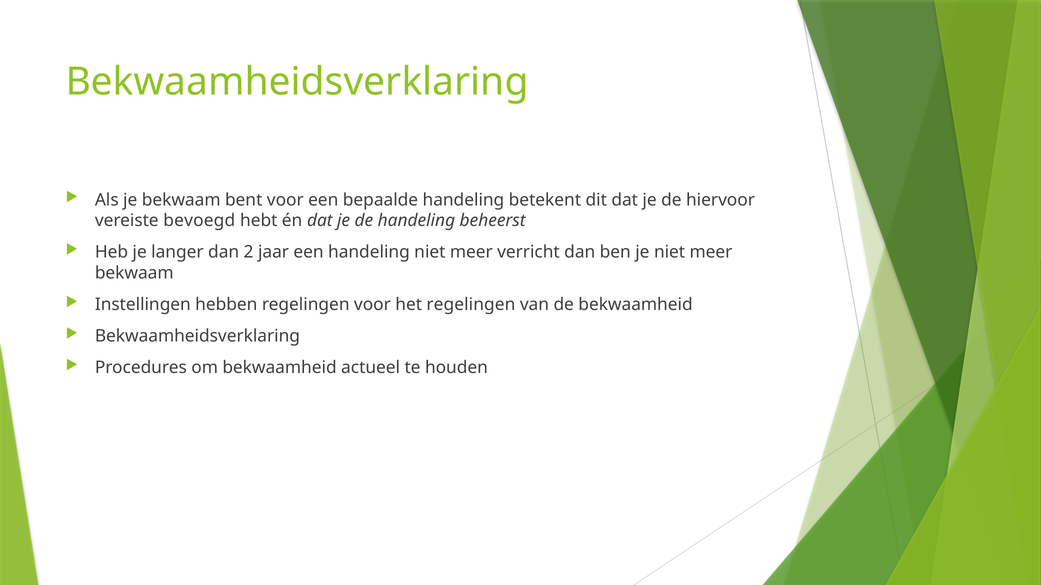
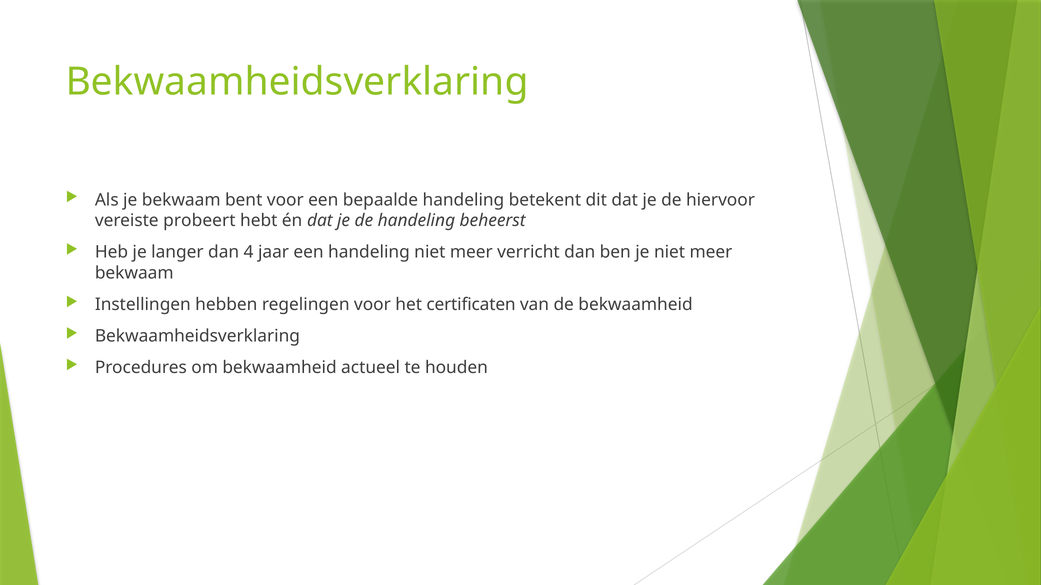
bevoegd: bevoegd -> probeert (199, 221)
2: 2 -> 4 (249, 252)
het regelingen: regelingen -> certificaten (471, 305)
